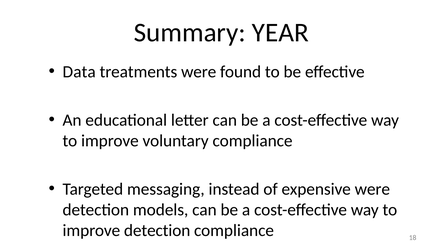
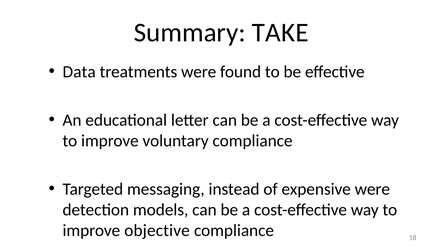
YEAR: YEAR -> TAKE (280, 33)
improve detection: detection -> objective (157, 231)
